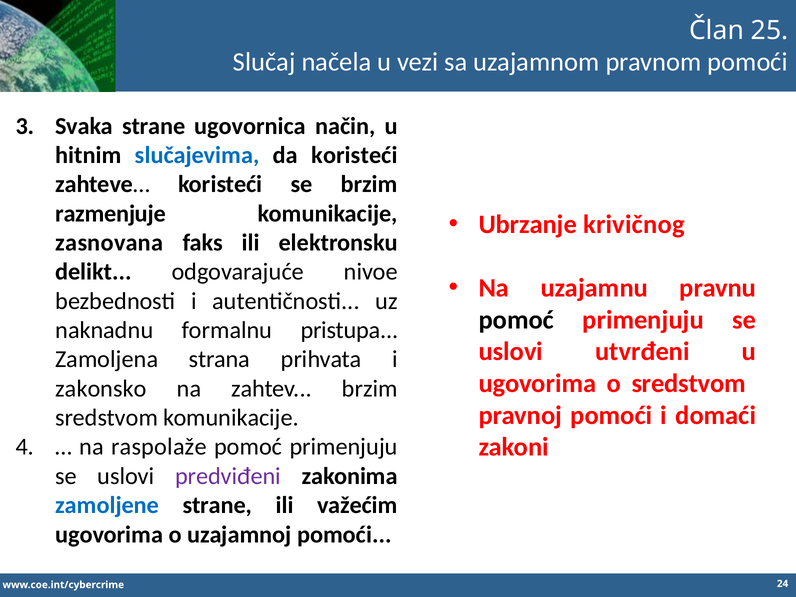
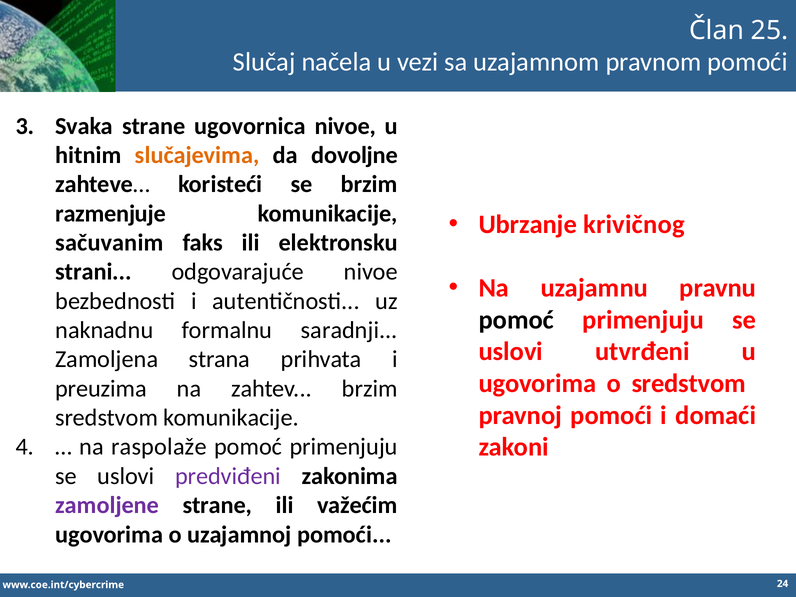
ugovornica način: način -> nivoe (345, 126)
slučajevima colour: blue -> orange (197, 155)
da koristeći: koristeći -> dovoljne (355, 155)
zasnovana: zasnovana -> sačuvanim (109, 243)
delikt: delikt -> strani (93, 272)
pristupa: pristupa -> saradnji (349, 330)
zakonsko: zakonsko -> preuzima (101, 389)
zamoljene colour: blue -> purple (107, 505)
